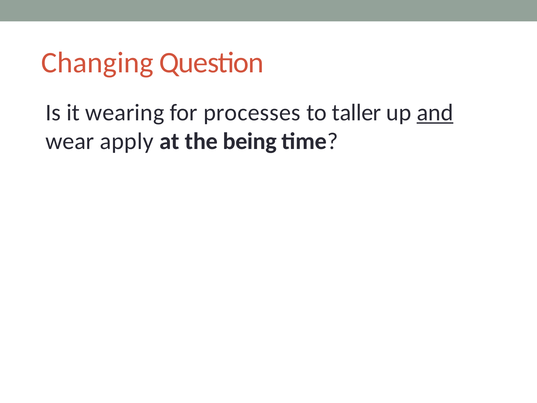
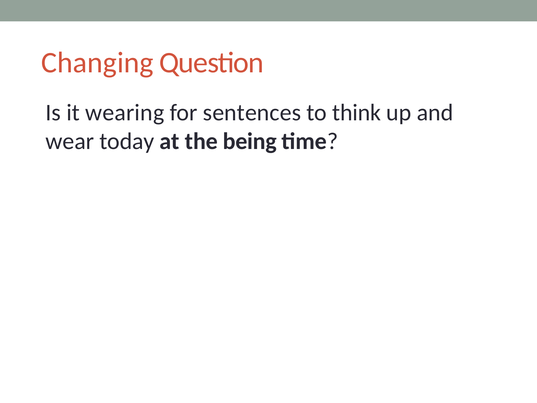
processes: processes -> sentences (252, 113)
taller: taller -> think (357, 113)
and underline: present -> none (435, 113)
apply: apply -> today (127, 141)
